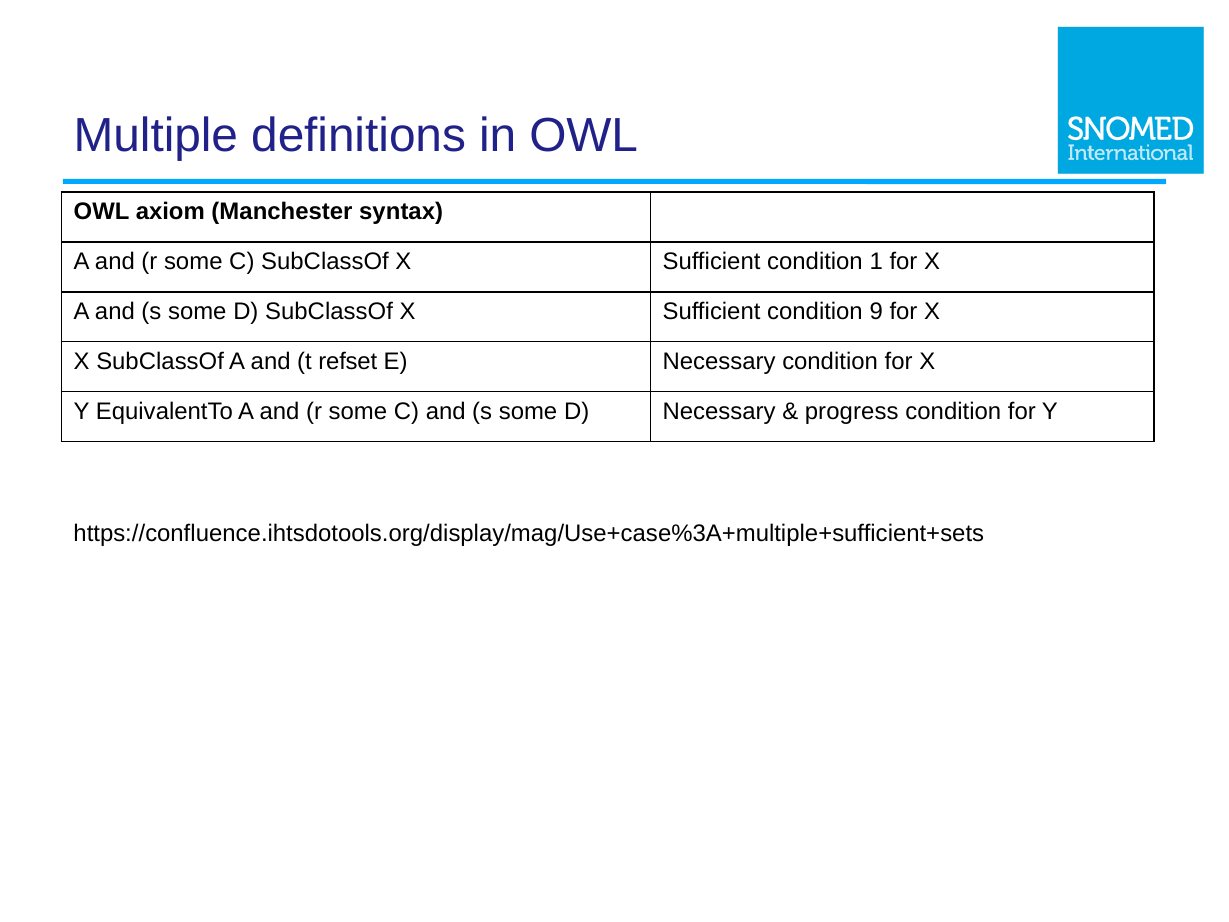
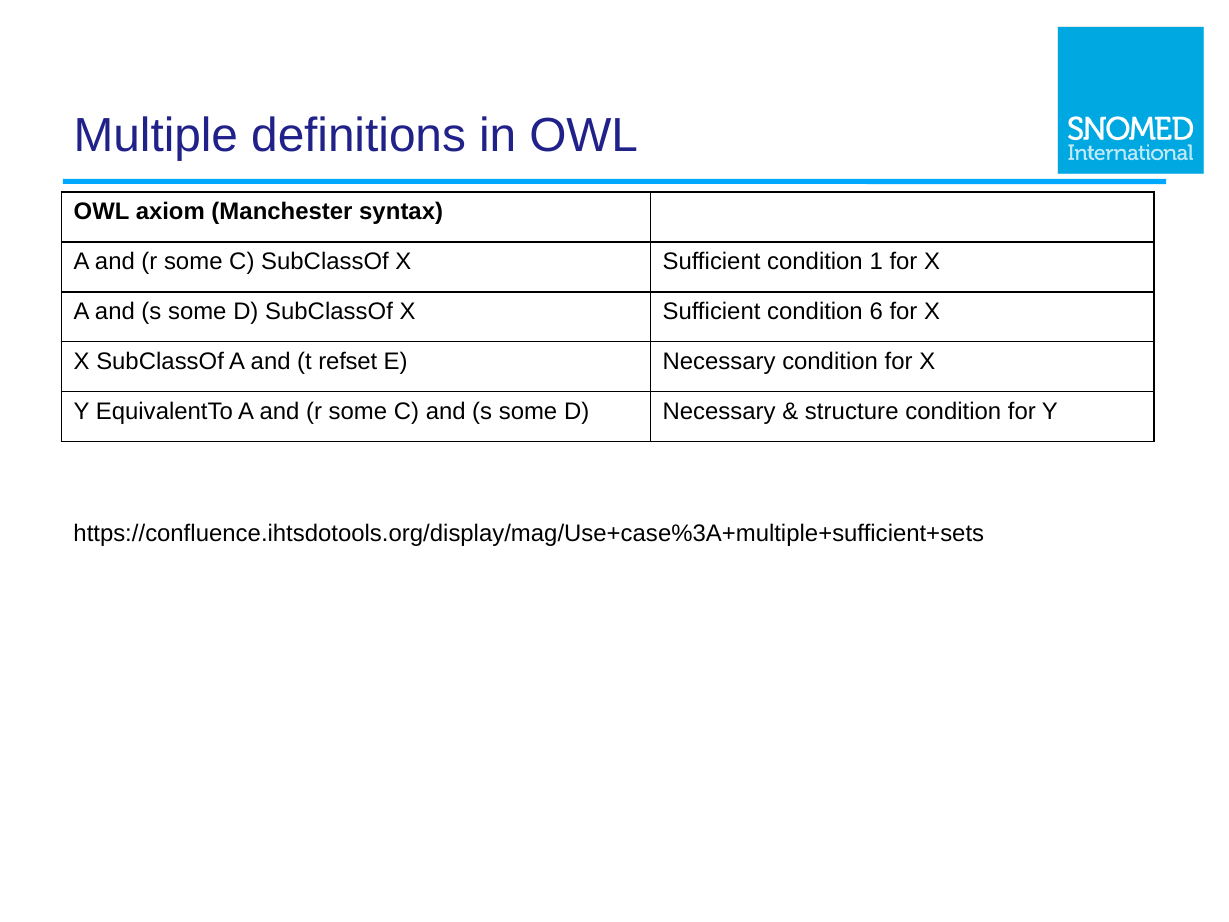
9: 9 -> 6 (876, 312)
progress: progress -> structure (852, 411)
